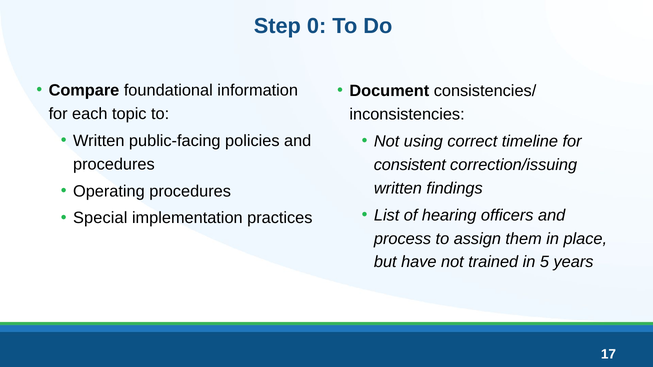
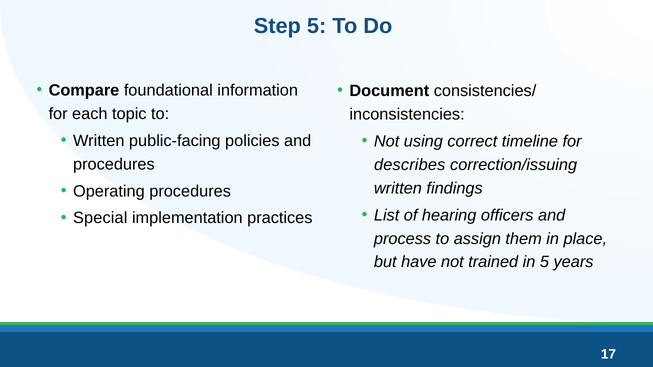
Step 0: 0 -> 5 (317, 26)
consistent: consistent -> describes (410, 165)
